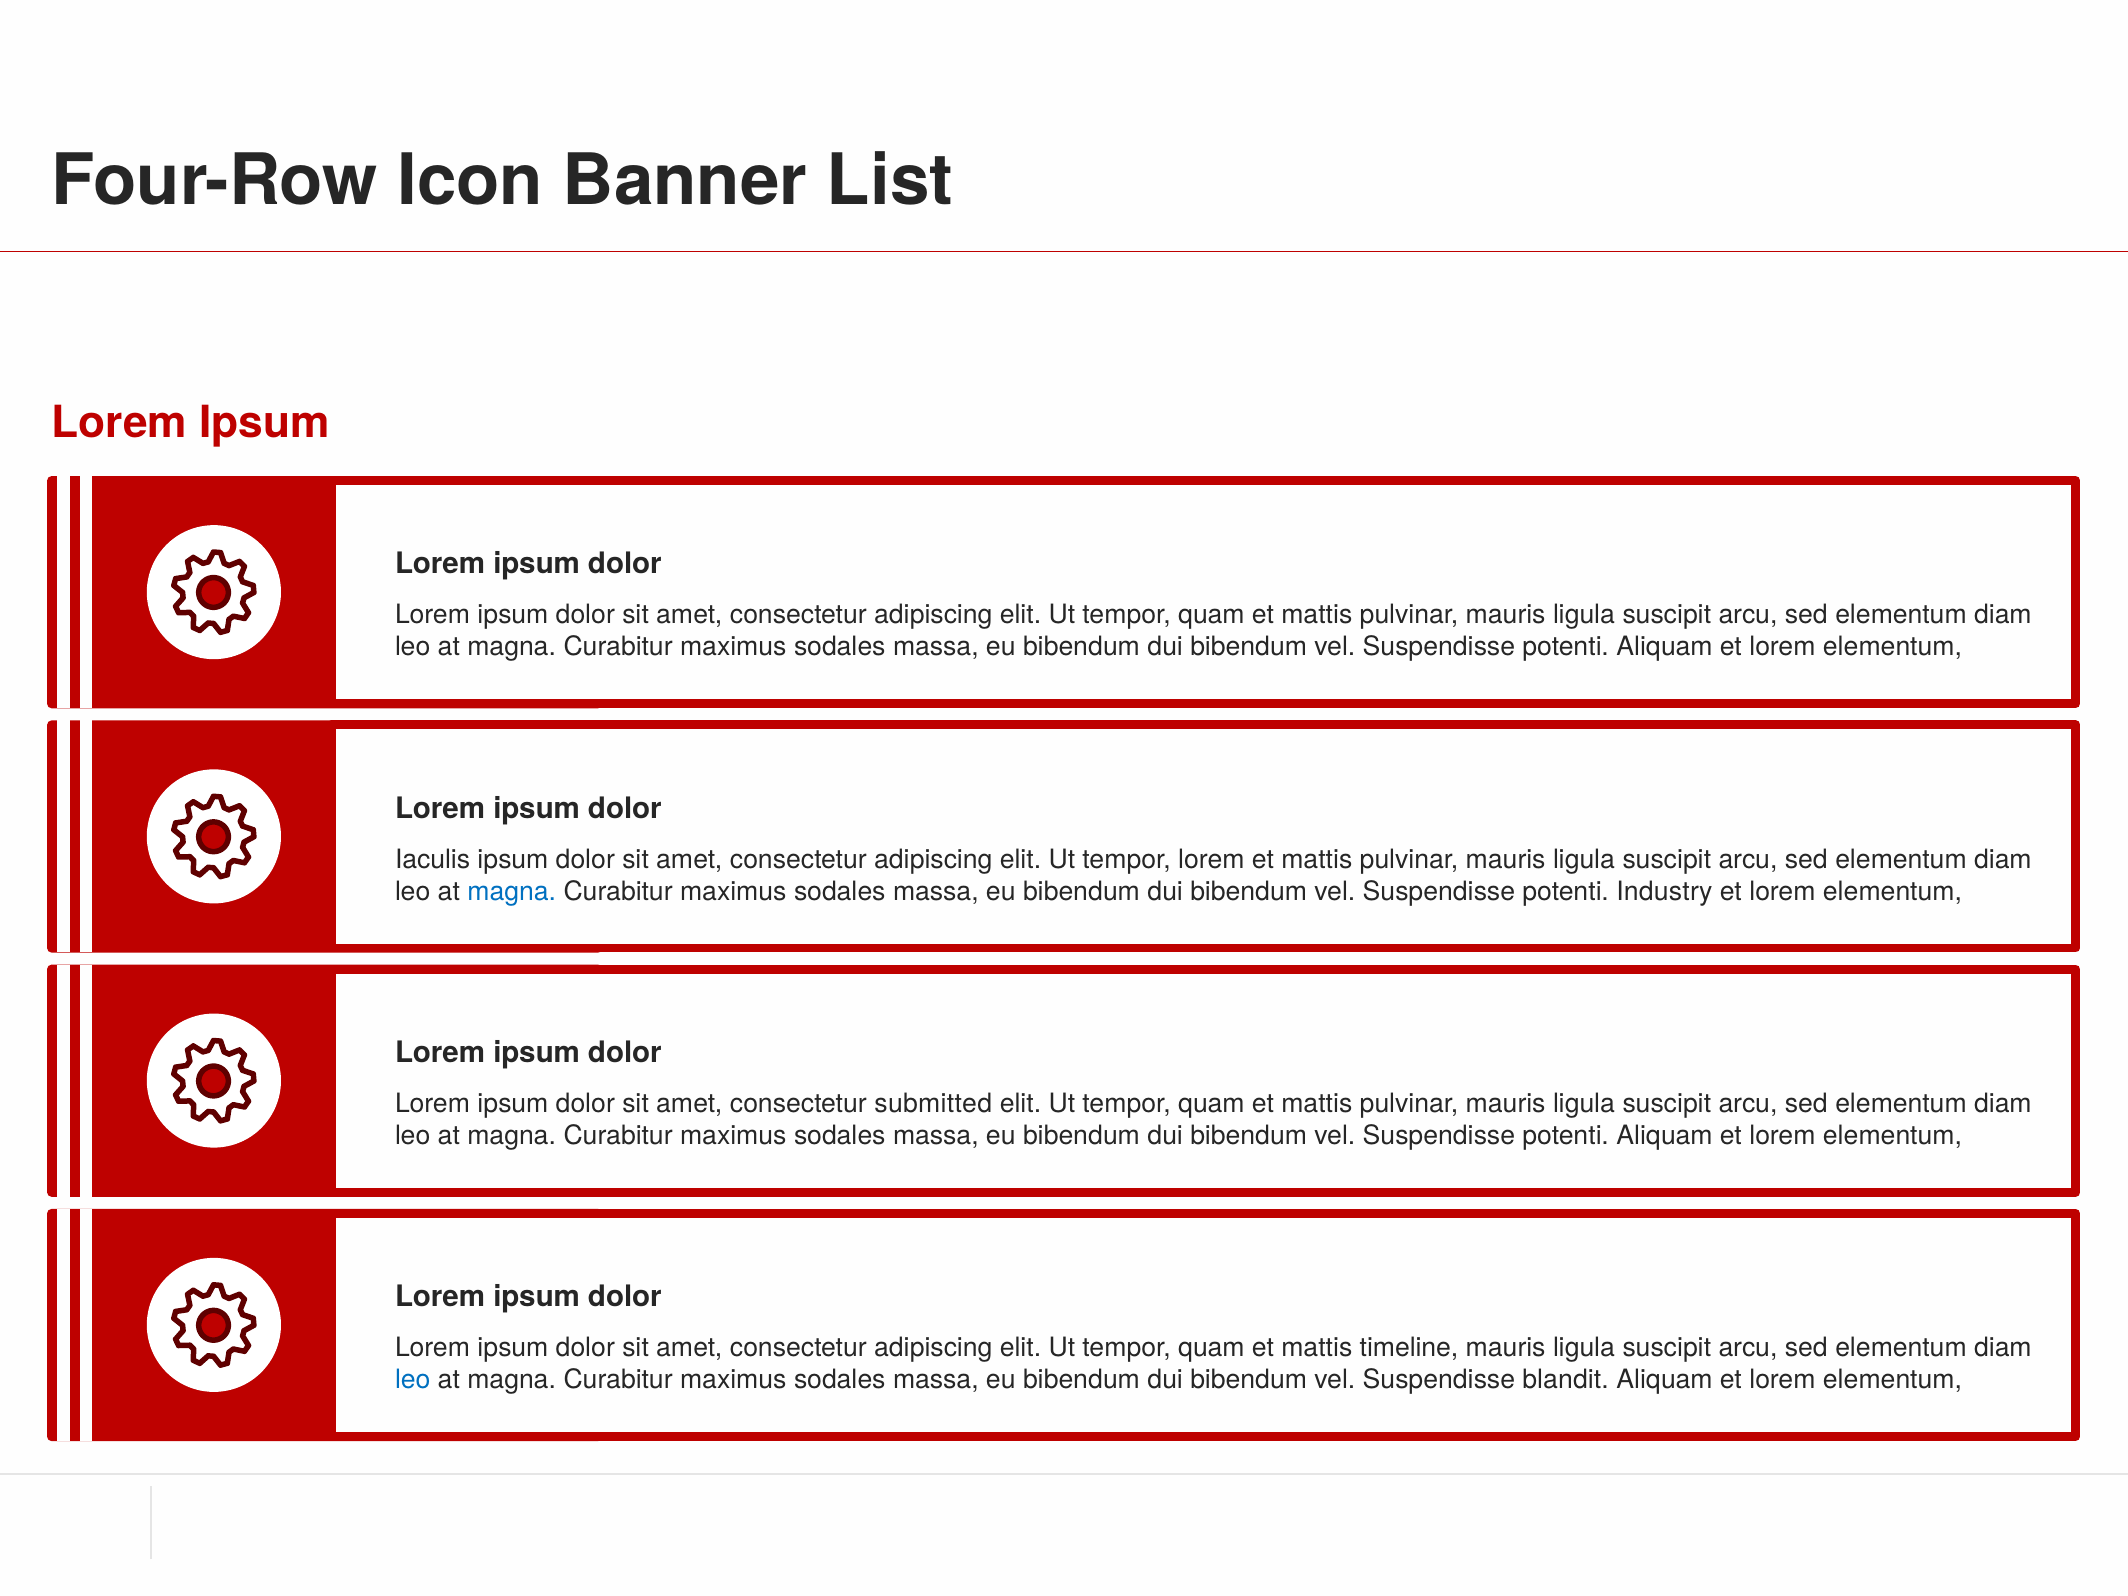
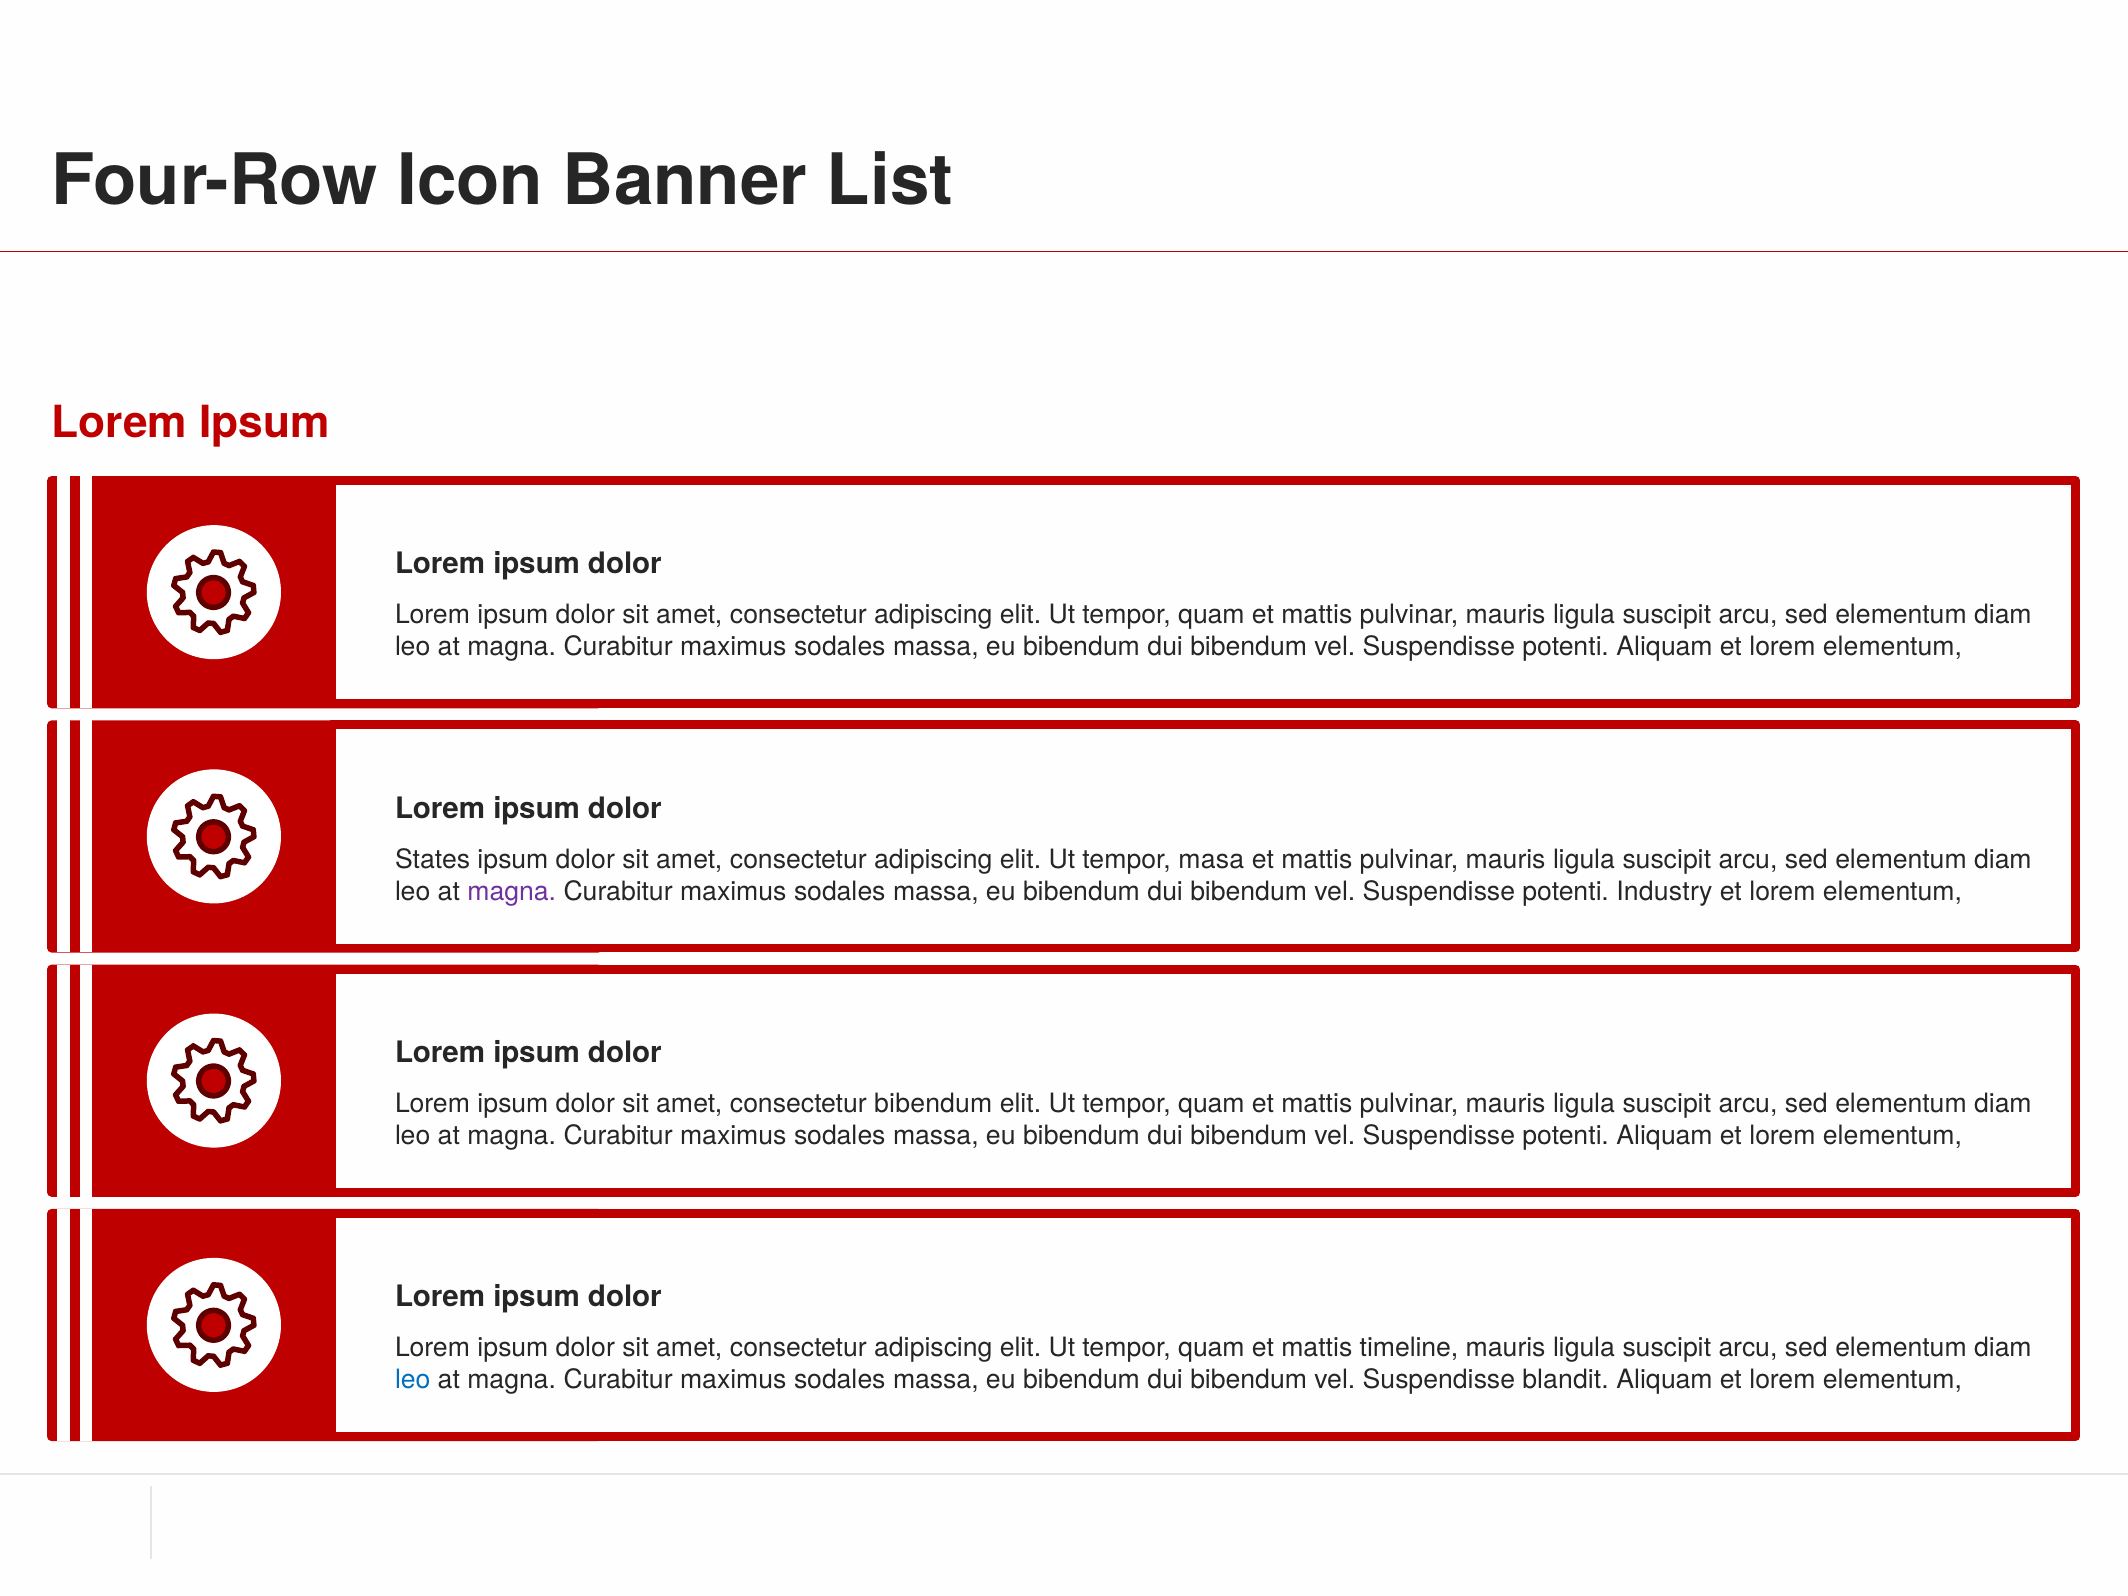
Iaculis: Iaculis -> States (433, 860)
tempor lorem: lorem -> masa (1211, 860)
magna colour: blue -> purple (512, 892)
consectetur submitted: submitted -> bibendum (933, 1104)
